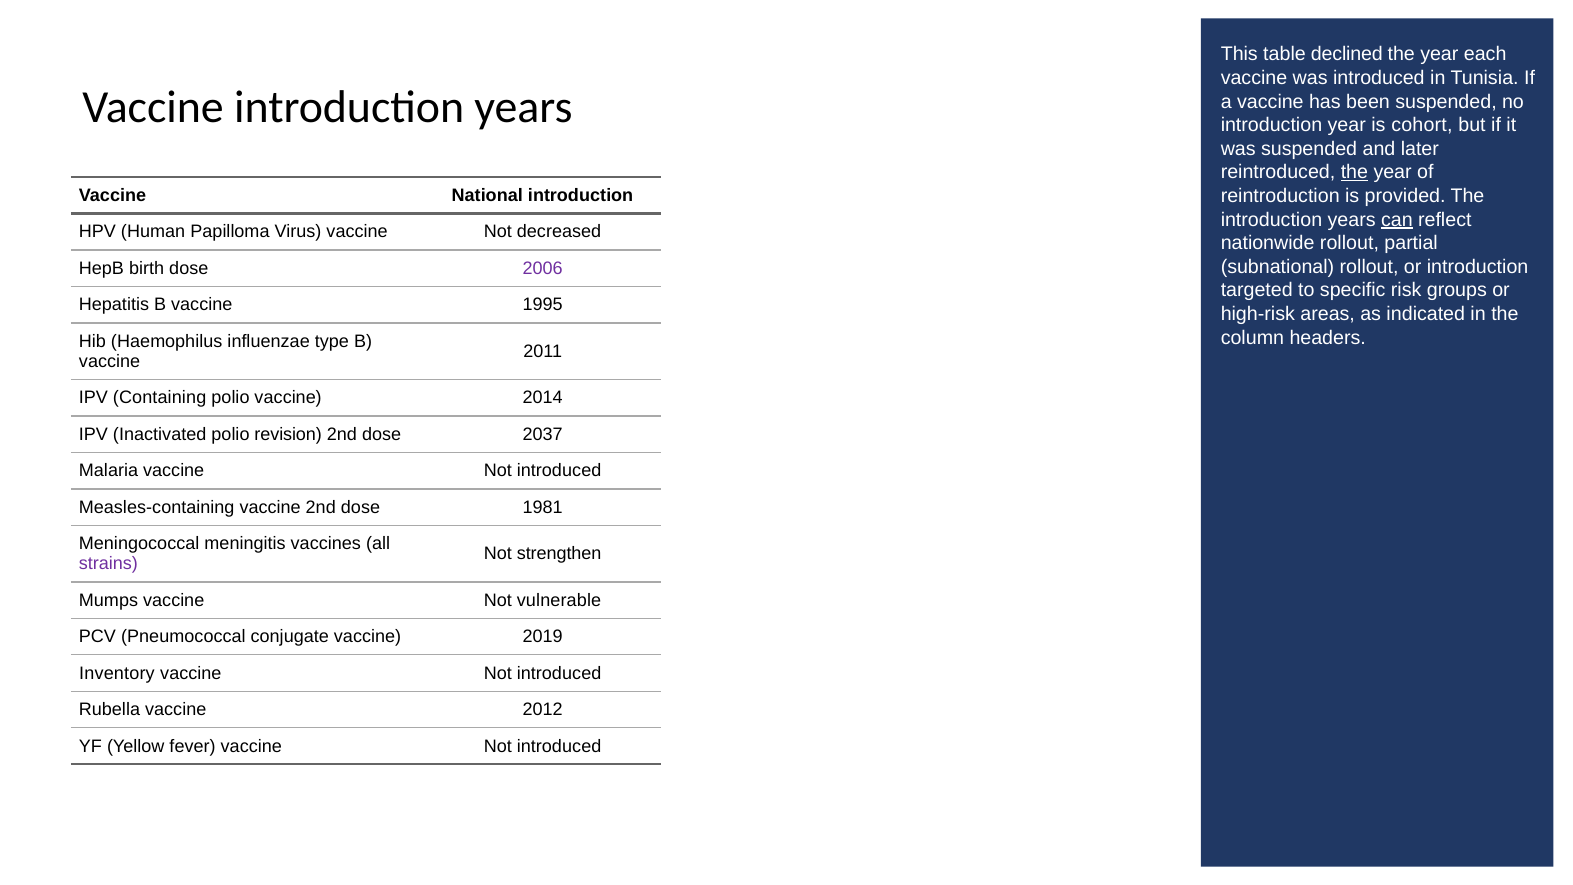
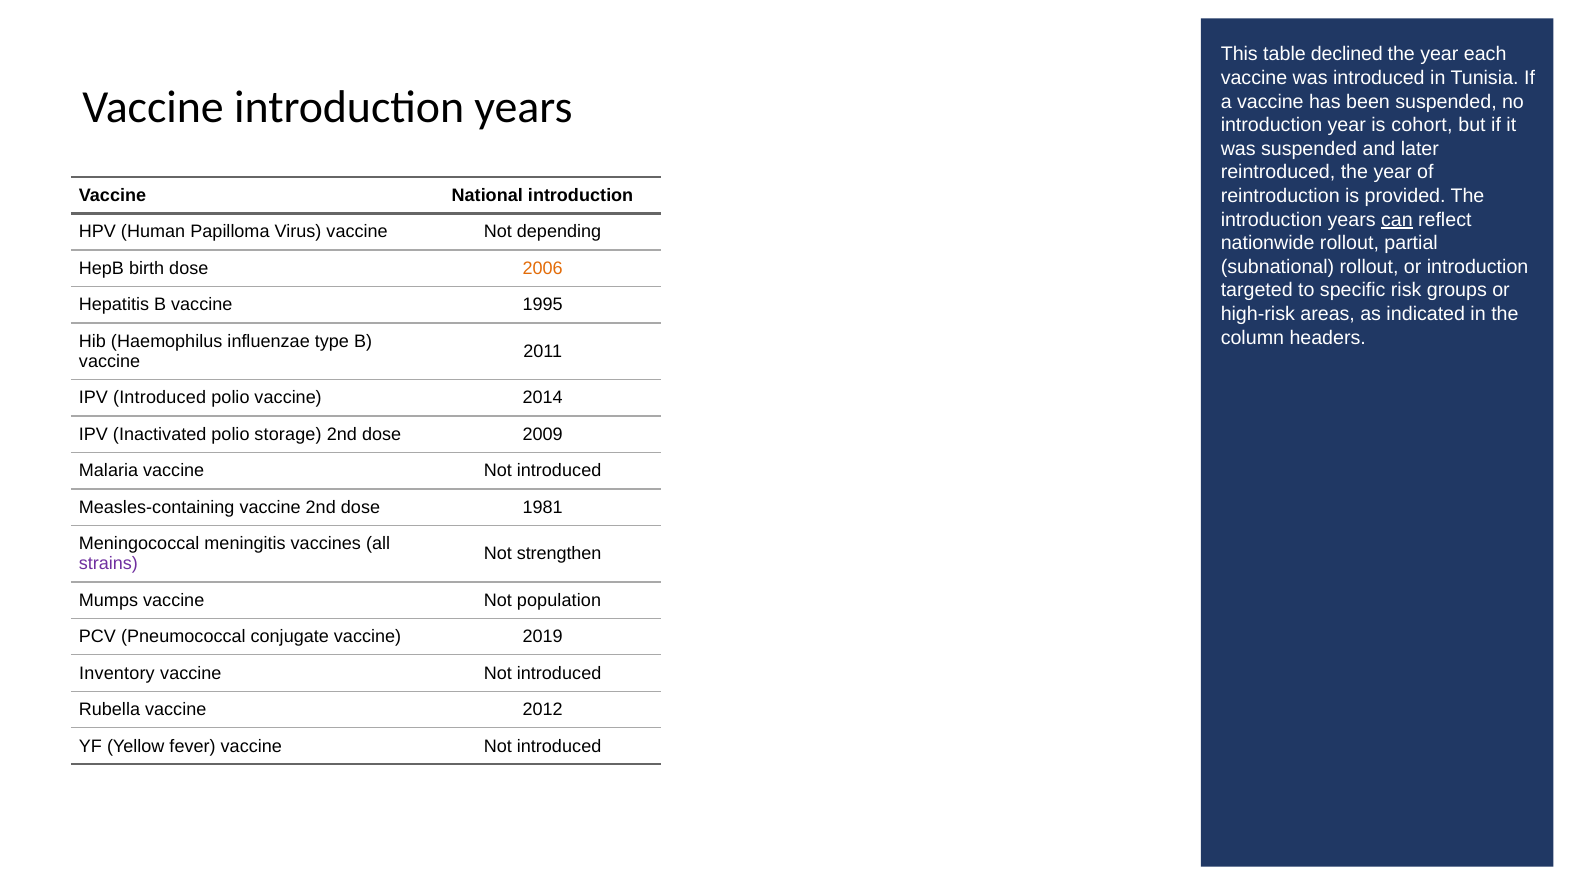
the underline: present -> none (1354, 172)
decreased: decreased -> depending (559, 232)
2006 colour: purple -> orange (543, 268)
IPV Containing: Containing -> Introduced (160, 398)
polio revision: revision -> storage (288, 434)
2037: 2037 -> 2009 (543, 434)
vulnerable: vulnerable -> population (559, 600)
